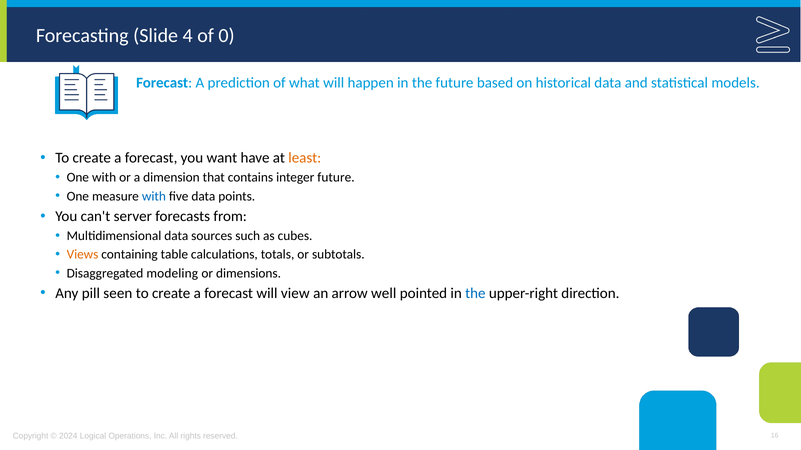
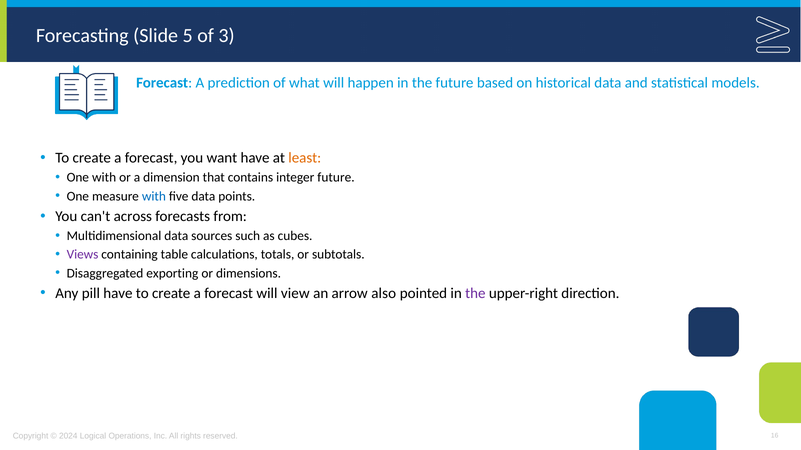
4: 4 -> 5 (188, 36)
0: 0 -> 3 (227, 36)
server: server -> across (133, 217)
Views colour: orange -> purple (83, 255)
modeling: modeling -> exporting (172, 274)
pill seen: seen -> have (118, 294)
well: well -> also (384, 294)
the colour: blue -> purple (475, 294)
